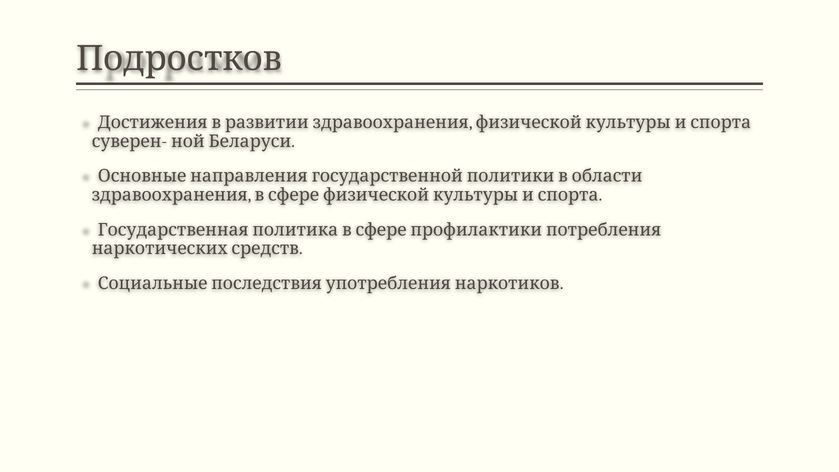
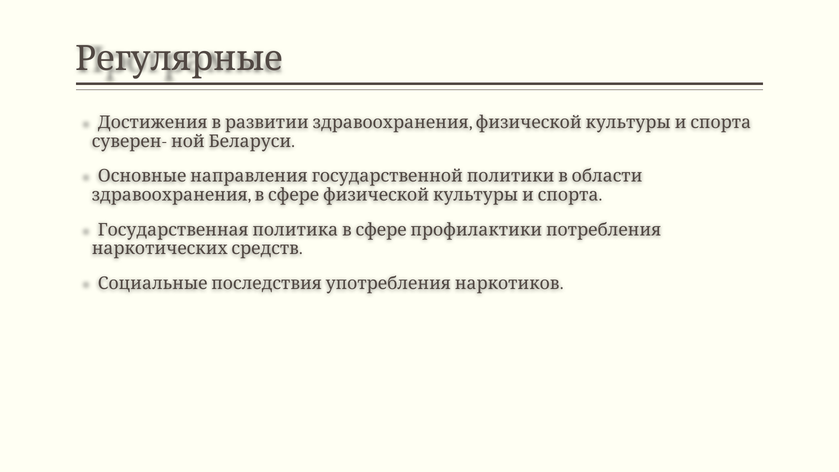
Подростков: Подростков -> Регулярные (179, 58)
